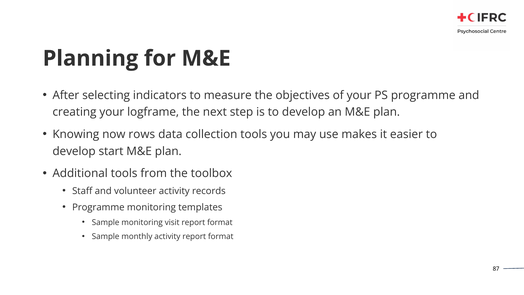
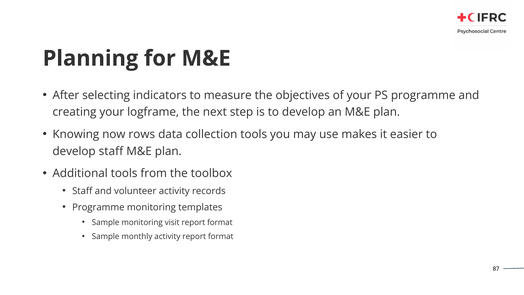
develop start: start -> staff (111, 151)
